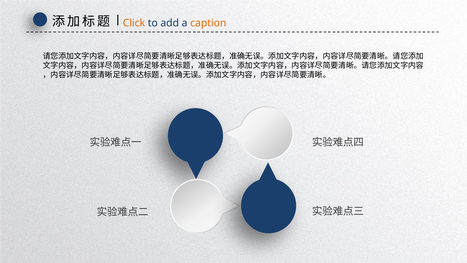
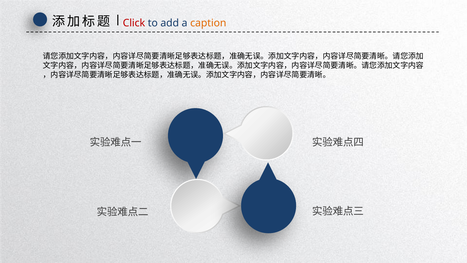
Click colour: orange -> red (134, 23)
